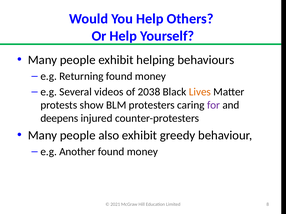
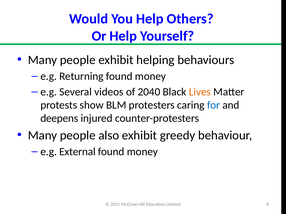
2038: 2038 -> 2040 (149, 92)
for colour: purple -> blue (214, 105)
Another: Another -> External (77, 152)
